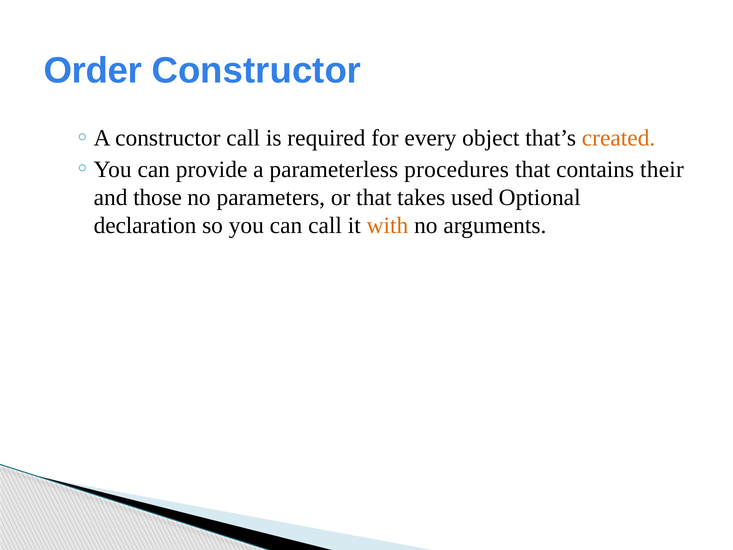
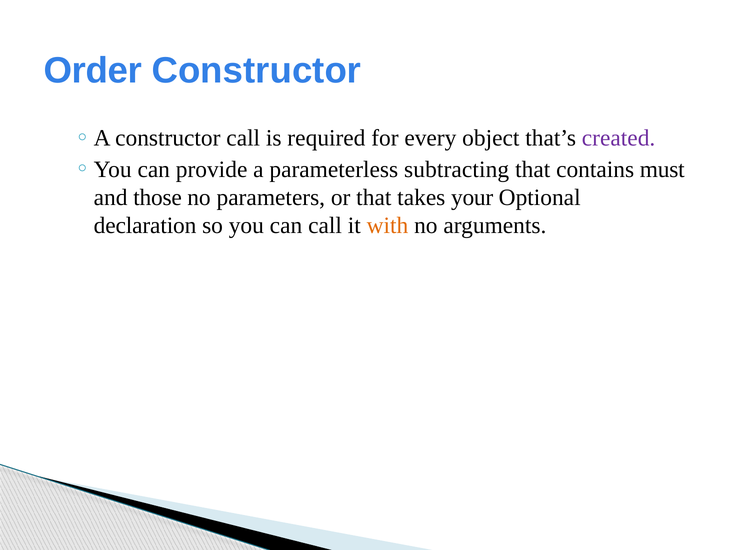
created colour: orange -> purple (619, 138)
procedures: procedures -> subtracting (457, 169)
their: their -> must (662, 169)
used: used -> your (472, 197)
